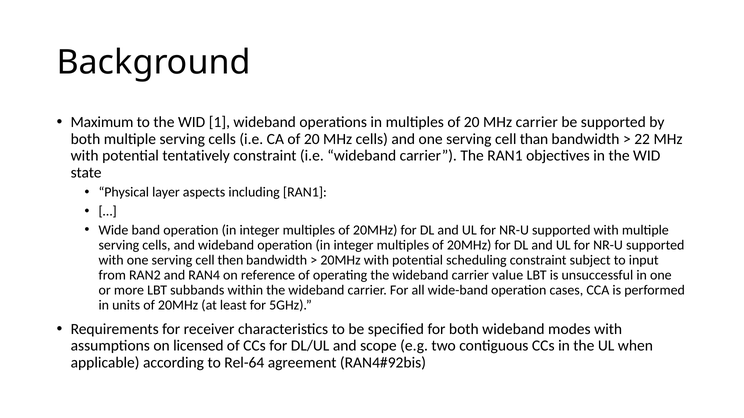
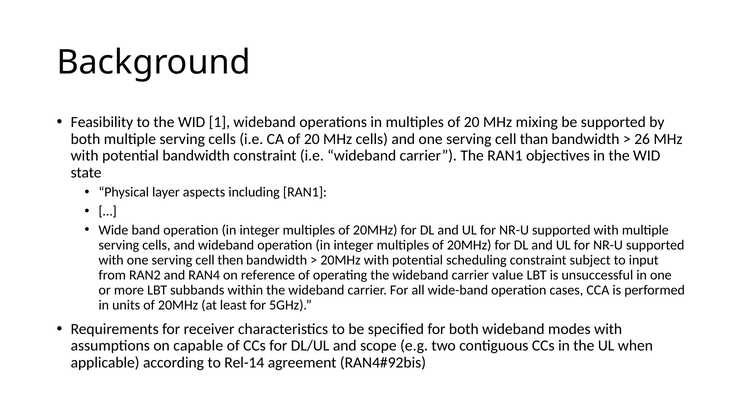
Maximum: Maximum -> Feasibility (102, 122)
MHz carrier: carrier -> mixing (537, 122)
22: 22 -> 26 (642, 139)
potential tentatively: tentatively -> bandwidth (196, 156)
licensed: licensed -> capable (198, 346)
Rel-64: Rel-64 -> Rel-14 (244, 363)
